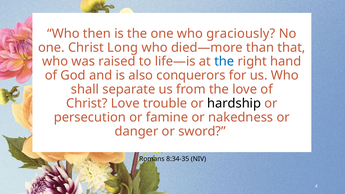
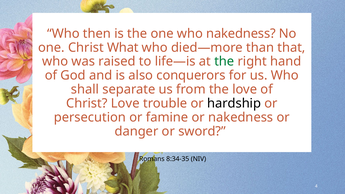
who graciously: graciously -> nakedness (241, 34)
Long: Long -> What (123, 48)
the colour: blue -> green (224, 61)
